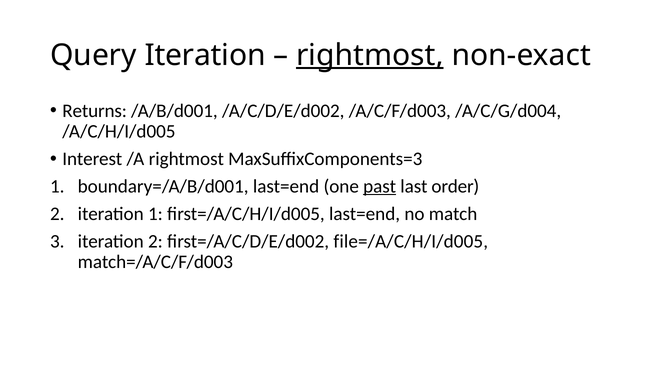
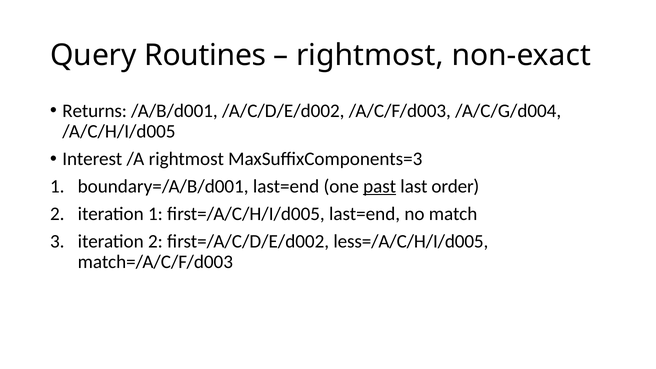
Query Iteration: Iteration -> Routines (205, 55)
rightmost underline: present -> none (370, 55)
file=/A/C/H/I/d005: file=/A/C/H/I/d005 -> less=/A/C/H/I/d005 (411, 241)
